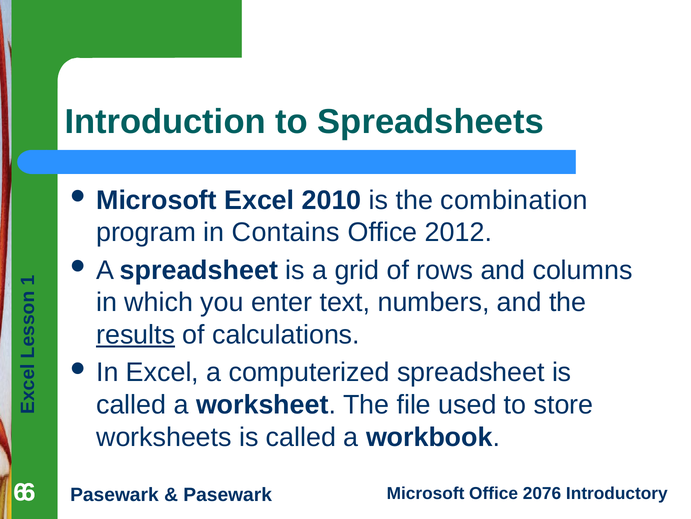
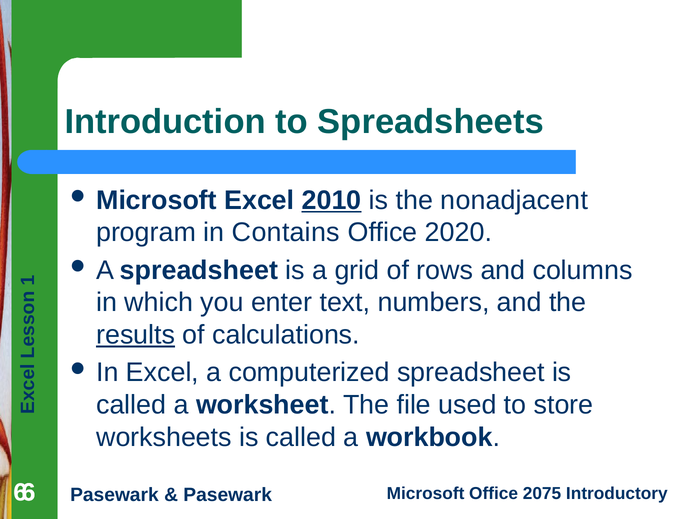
2010 underline: none -> present (332, 200)
combination: combination -> nonadjacent (514, 200)
2012: 2012 -> 2020 (458, 232)
2076: 2076 -> 2075 (542, 493)
